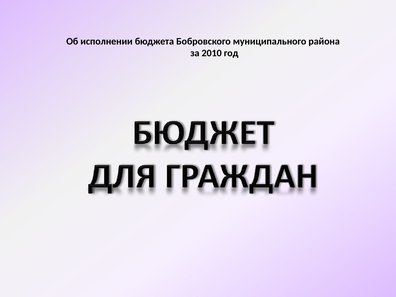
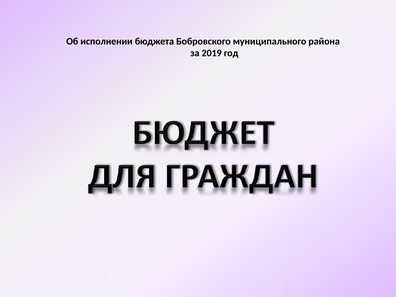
2010: 2010 -> 2019 (212, 53)
